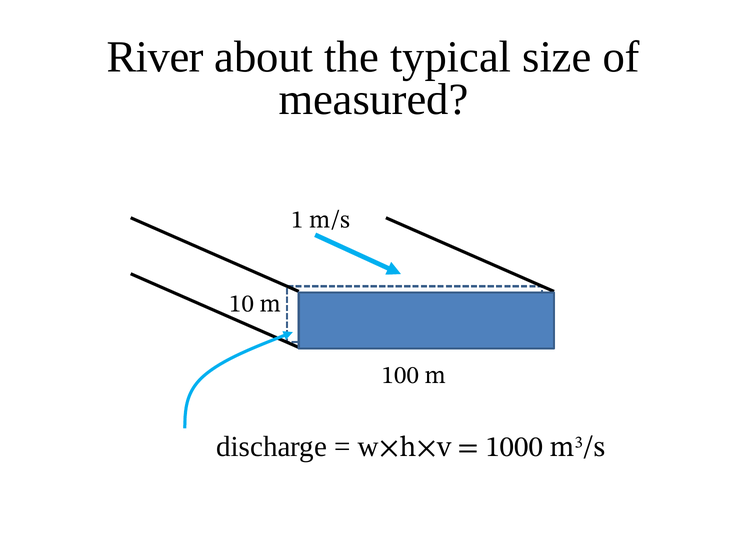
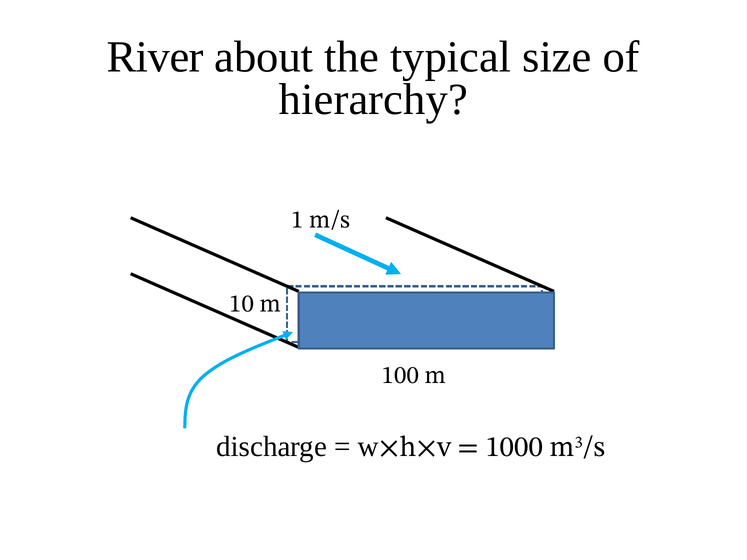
measured: measured -> hierarchy (373, 100)
